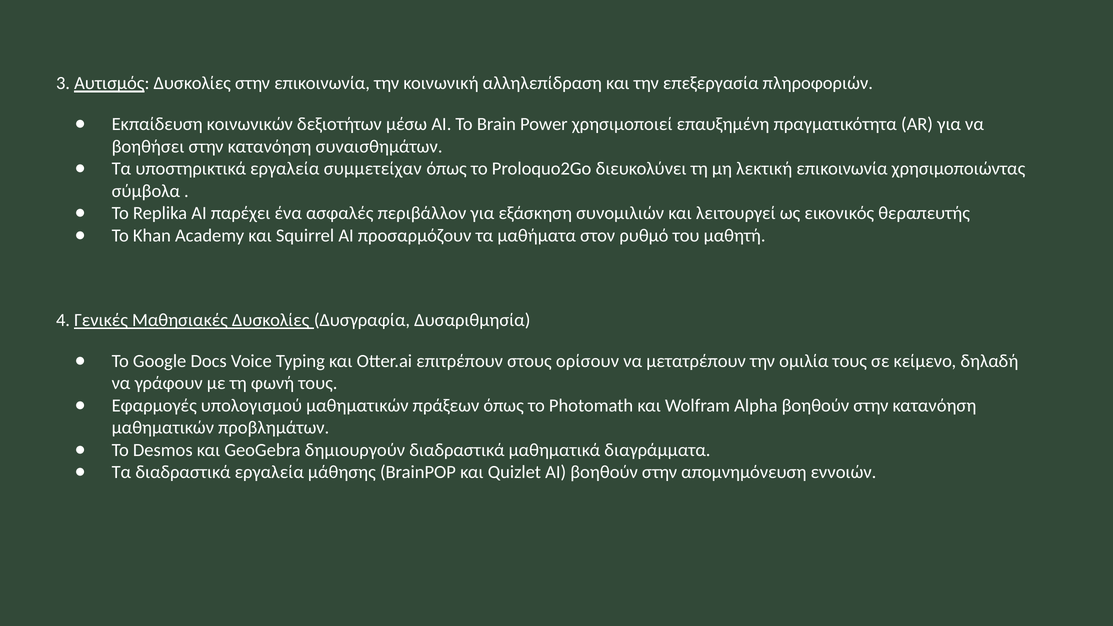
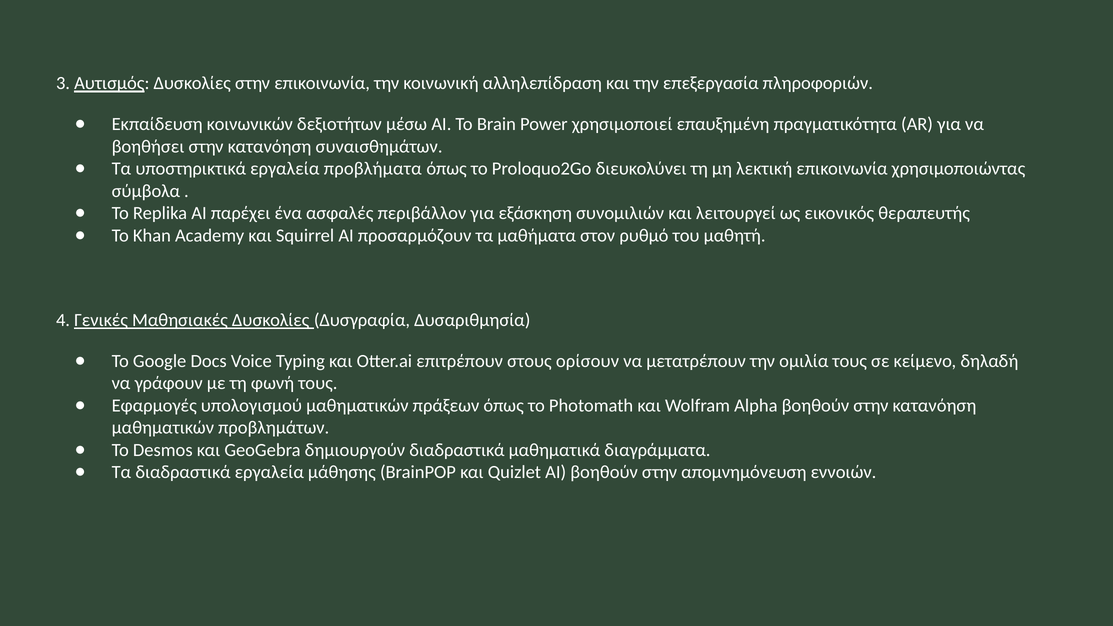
συμμετείχαν: συμμετείχαν -> προβλήματα (373, 169)
